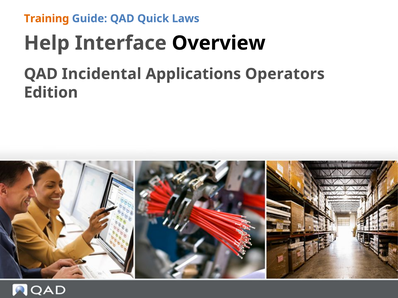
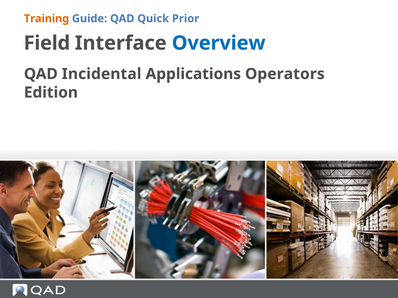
Laws: Laws -> Prior (186, 19)
Help: Help -> Field (47, 43)
Overview colour: black -> blue (219, 43)
